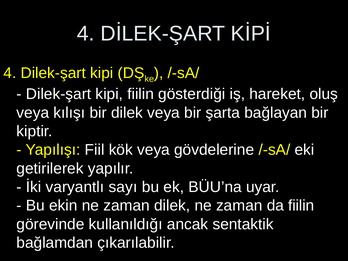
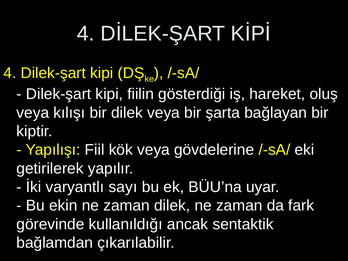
da fiilin: fiilin -> fark (301, 206)
